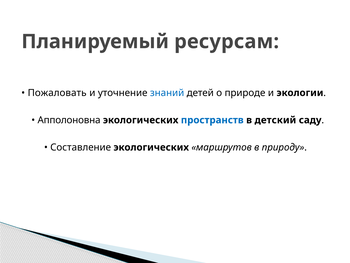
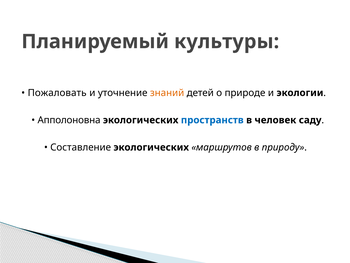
ресурсам: ресурсам -> культуры (227, 42)
знаний colour: blue -> orange (167, 93)
детский: детский -> человек (275, 120)
